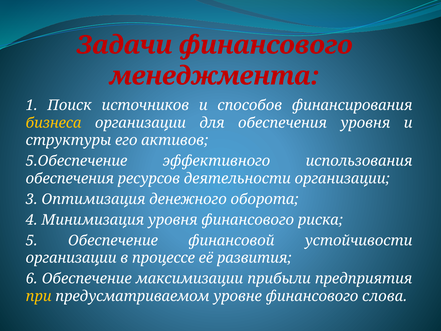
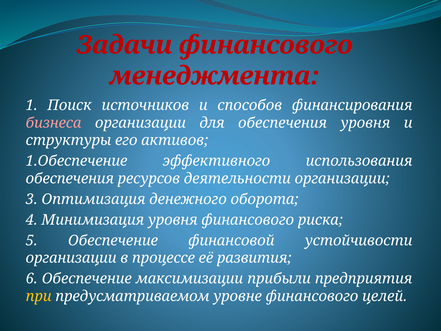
бизнеса colour: yellow -> pink (54, 123)
5.Обеспечение: 5.Обеспечение -> 1.Обеспечение (77, 161)
слова: слова -> целей (385, 296)
